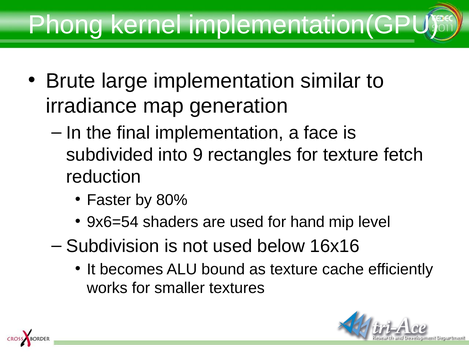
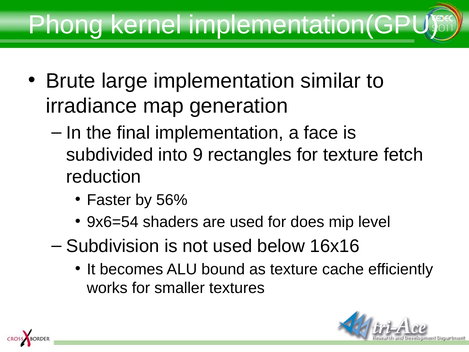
80%: 80% -> 56% (172, 200)
hand: hand -> does (307, 222)
